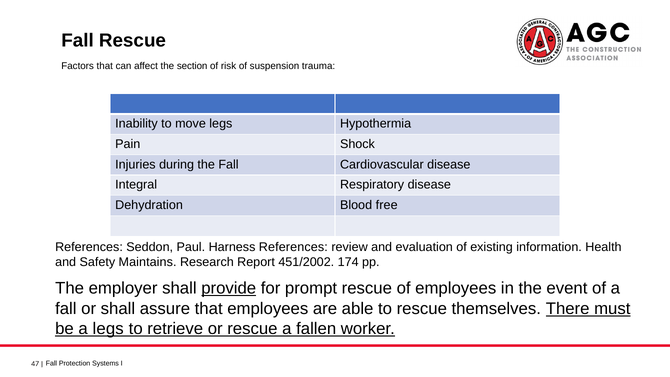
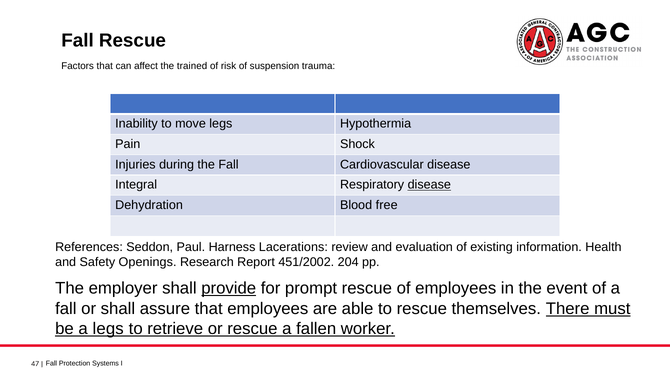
section: section -> trained (192, 66)
disease underline: none -> present (429, 185)
Harness References: References -> Lacerations (293, 247)
Maintains: Maintains -> Openings (148, 262)
174: 174 -> 204 (348, 262)
